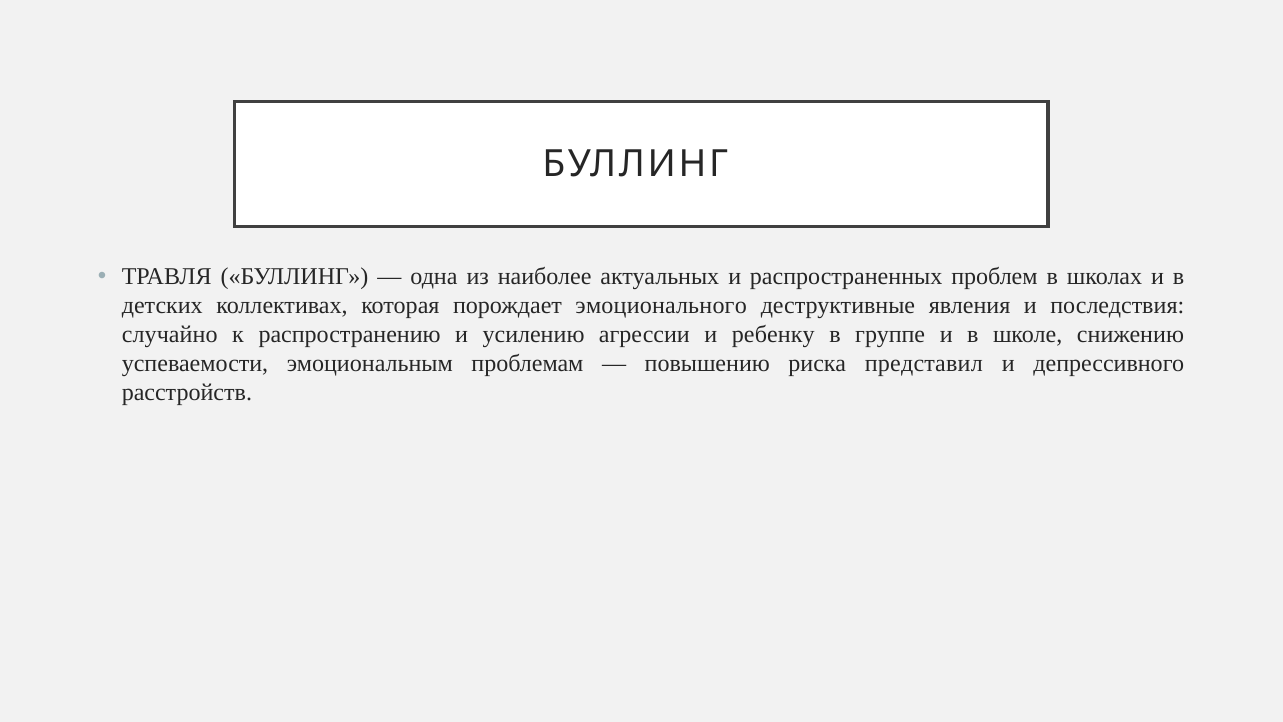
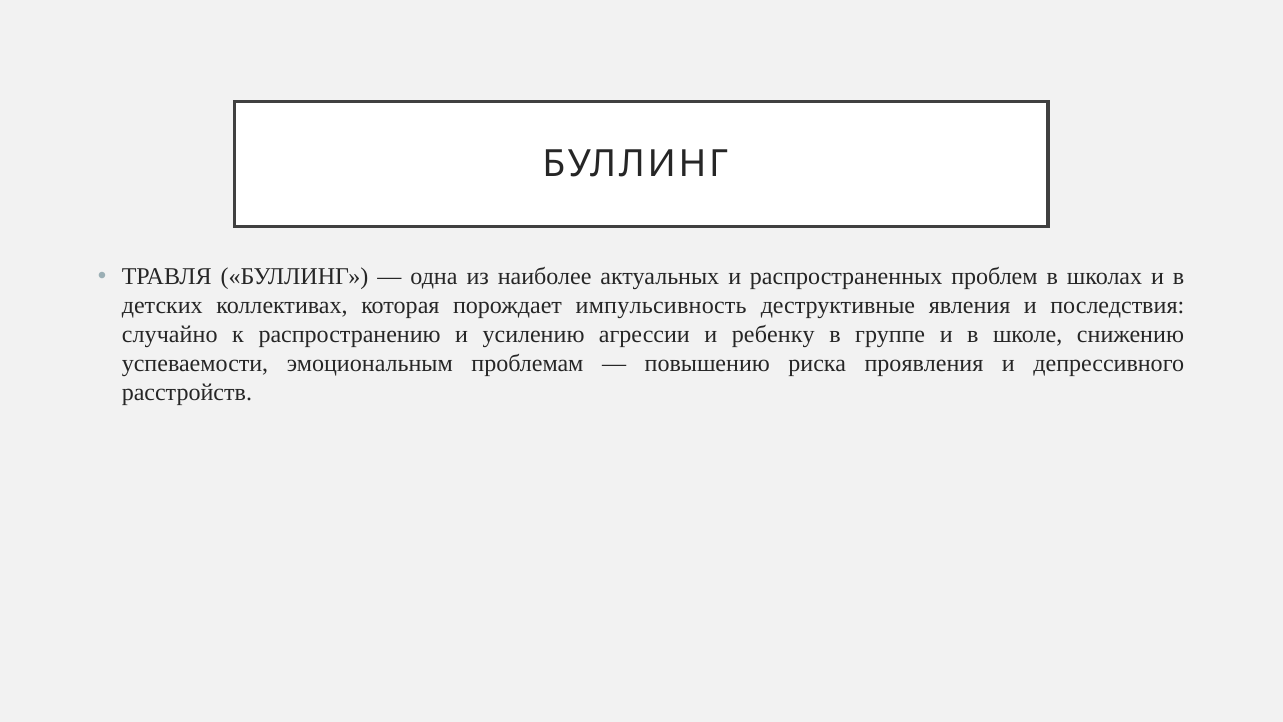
эмоционального: эмоционального -> импульсивность (661, 305)
представил: представил -> проявления (924, 363)
